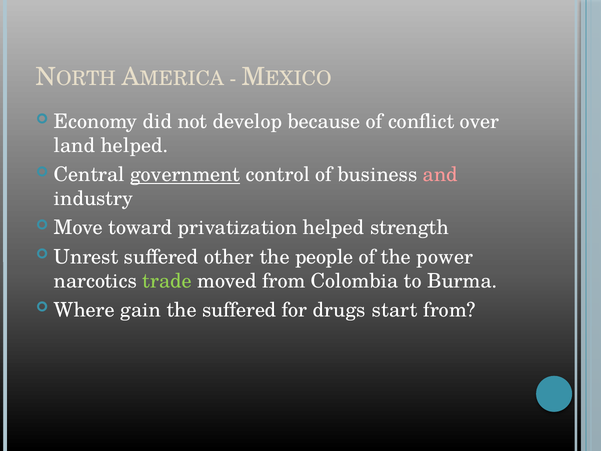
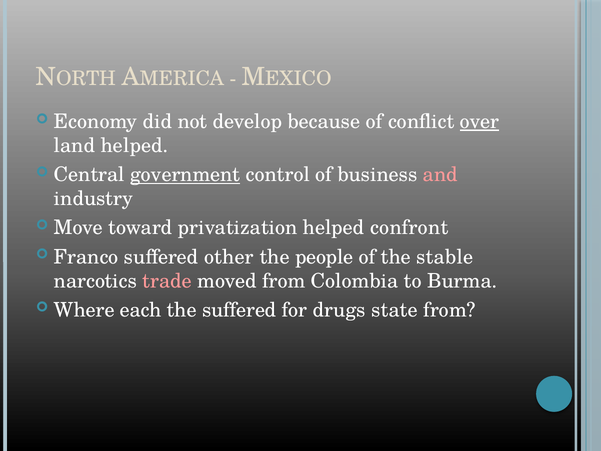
over underline: none -> present (480, 122)
strength: strength -> confront (409, 228)
Unrest: Unrest -> Franco (86, 257)
power: power -> stable (445, 257)
trade colour: light green -> pink (167, 281)
gain: gain -> each (141, 310)
start: start -> state (394, 310)
